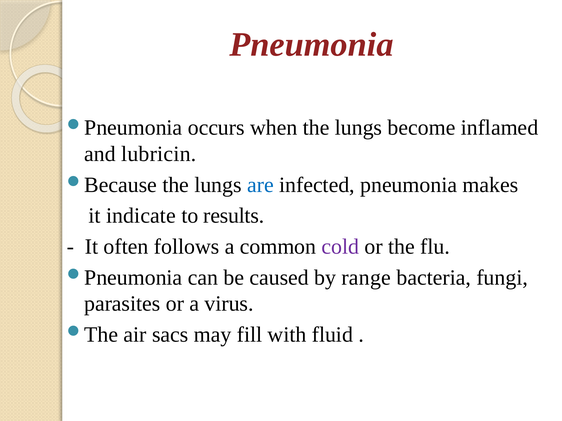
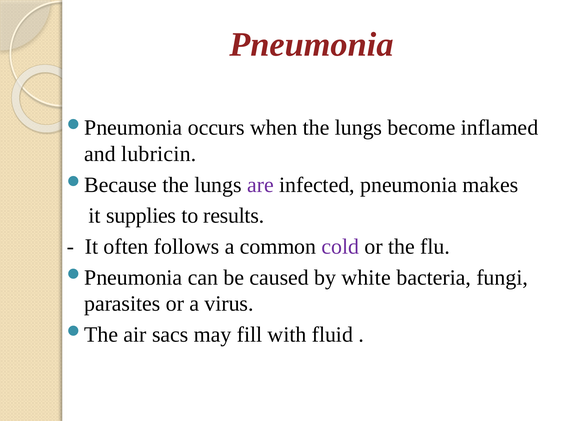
are colour: blue -> purple (260, 185)
indicate: indicate -> supplies (141, 216)
range: range -> white (366, 278)
